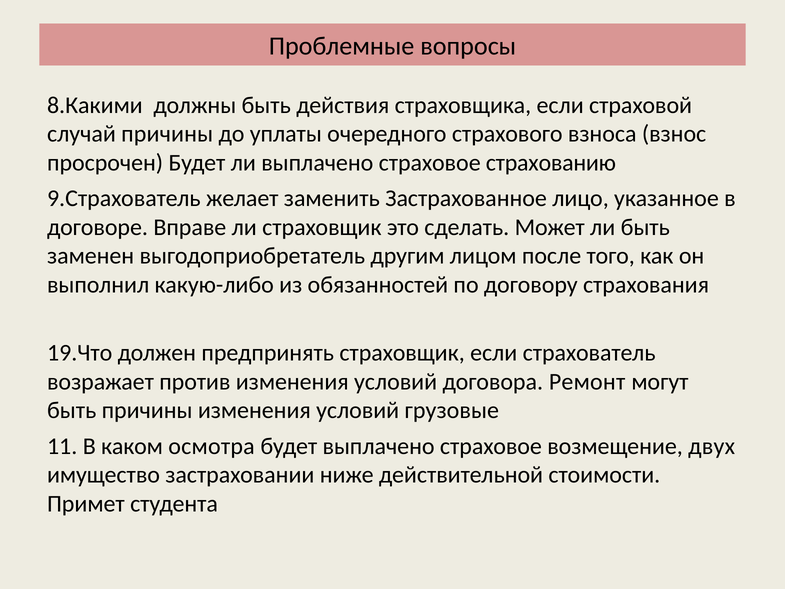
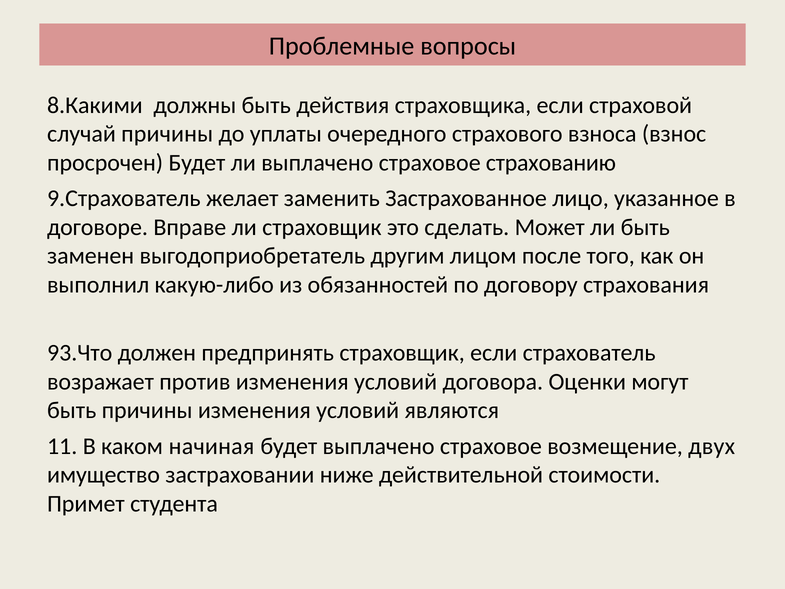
19.Что: 19.Что -> 93.Что (80, 353)
Ремонт: Ремонт -> Оценки (587, 381)
грузовые: грузовые -> являются (452, 410)
осмотра: осмотра -> начиная (212, 446)
